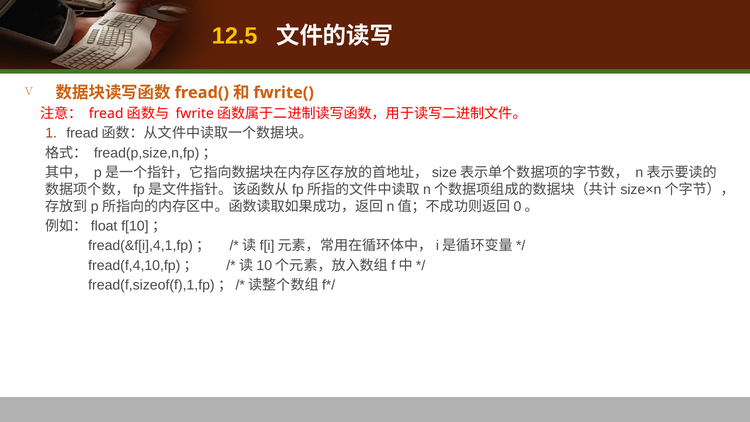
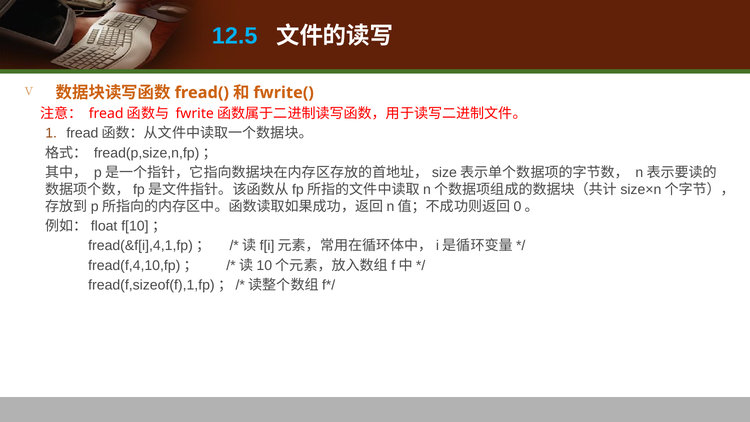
12.5 colour: yellow -> light blue (235, 36)
